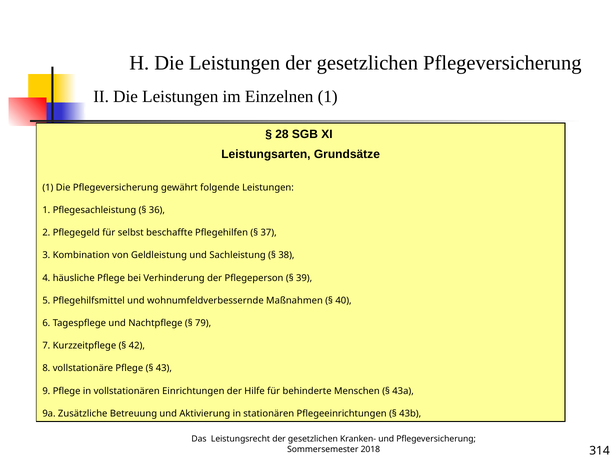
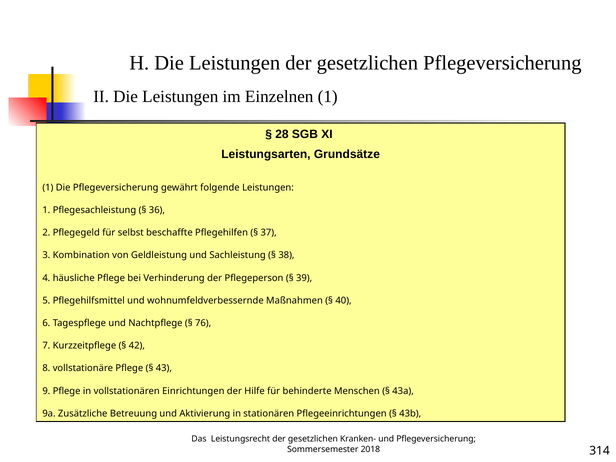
79: 79 -> 76 (203, 323)
